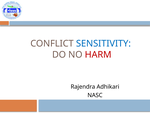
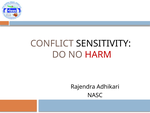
SENSITIVITY colour: blue -> black (103, 43)
